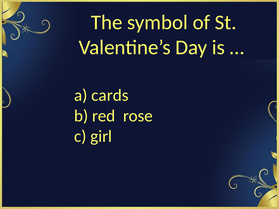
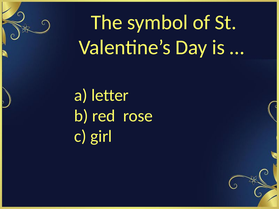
cards: cards -> letter (110, 95)
